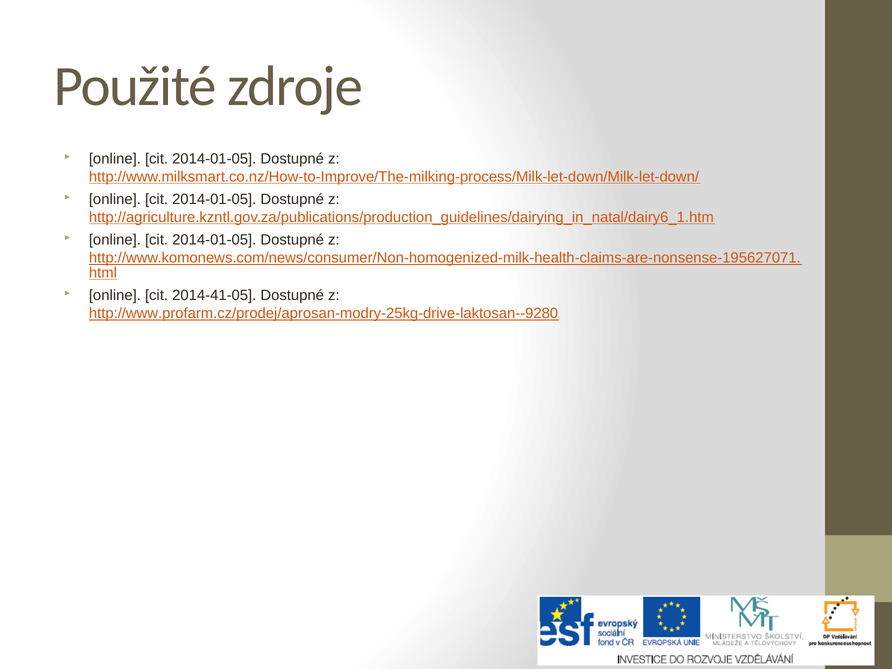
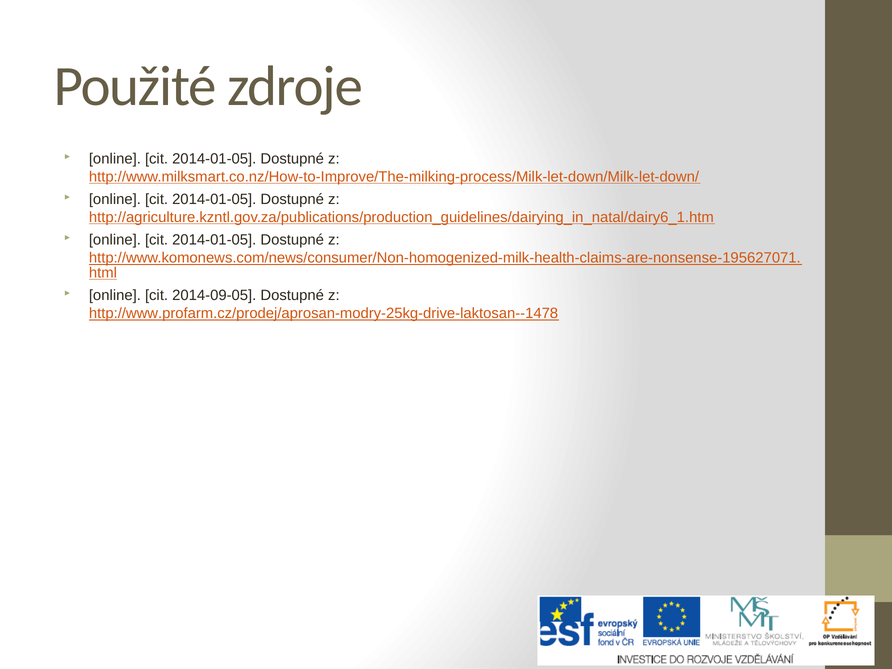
2014-41-05: 2014-41-05 -> 2014-09-05 (214, 296)
http://www.profarm.cz/prodej/aprosan-modry-25kg-drive-laktosan--9280: http://www.profarm.cz/prodej/aprosan-modry-25kg-drive-laktosan--9280 -> http://www.profarm.cz/prodej/aprosan-modry-25kg-drive-laktosan--1478 (324, 313)
